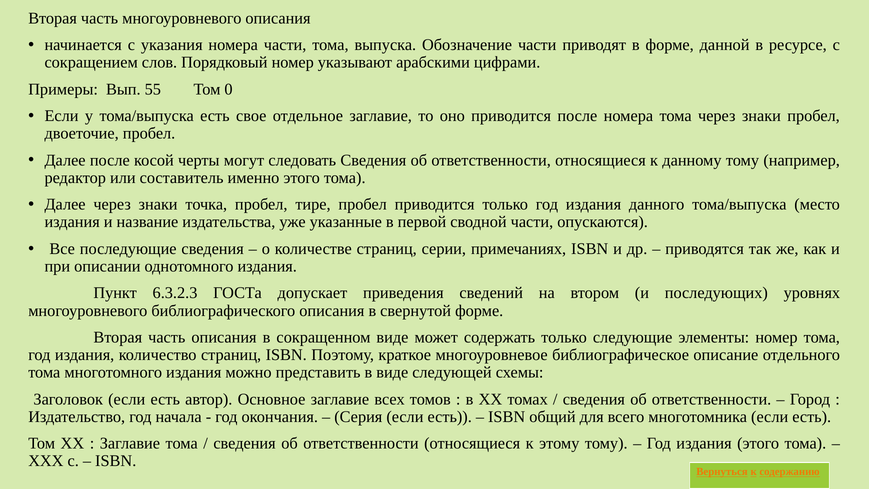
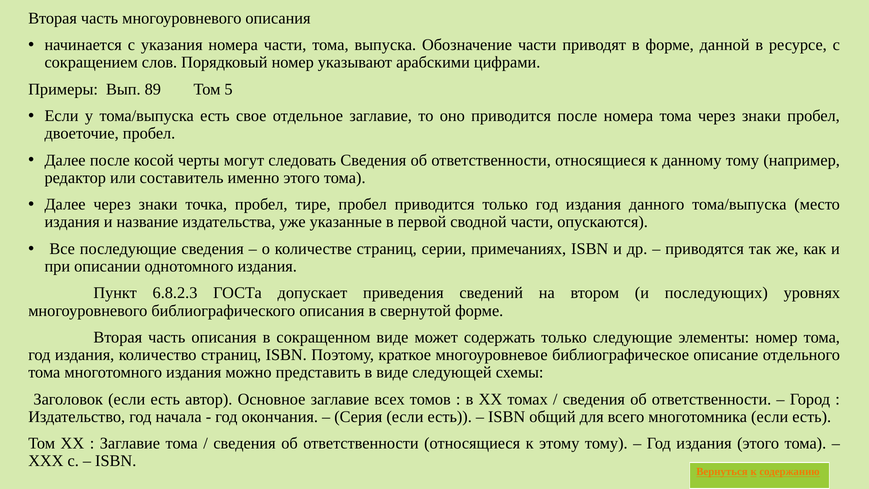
55: 55 -> 89 (153, 89)
0: 0 -> 5 (229, 89)
6.3.2.3: 6.3.2.3 -> 6.8.2.3 (175, 293)
